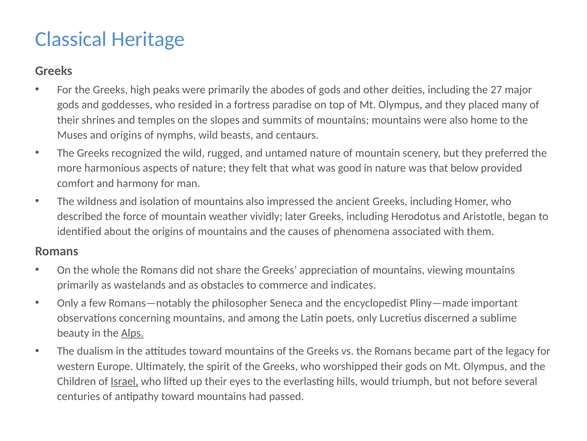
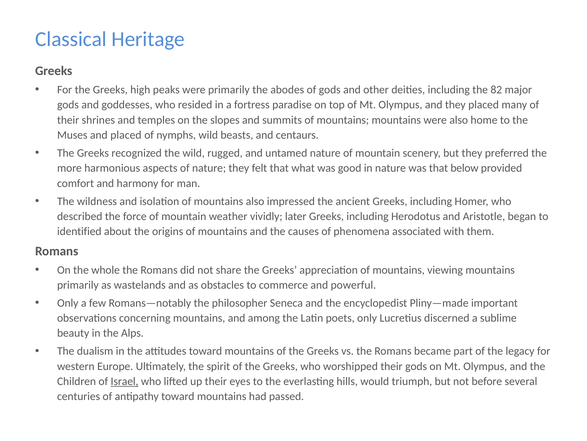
27: 27 -> 82 (496, 90)
and origins: origins -> placed (126, 135)
indicates: indicates -> powerful (353, 285)
Alps underline: present -> none (132, 333)
